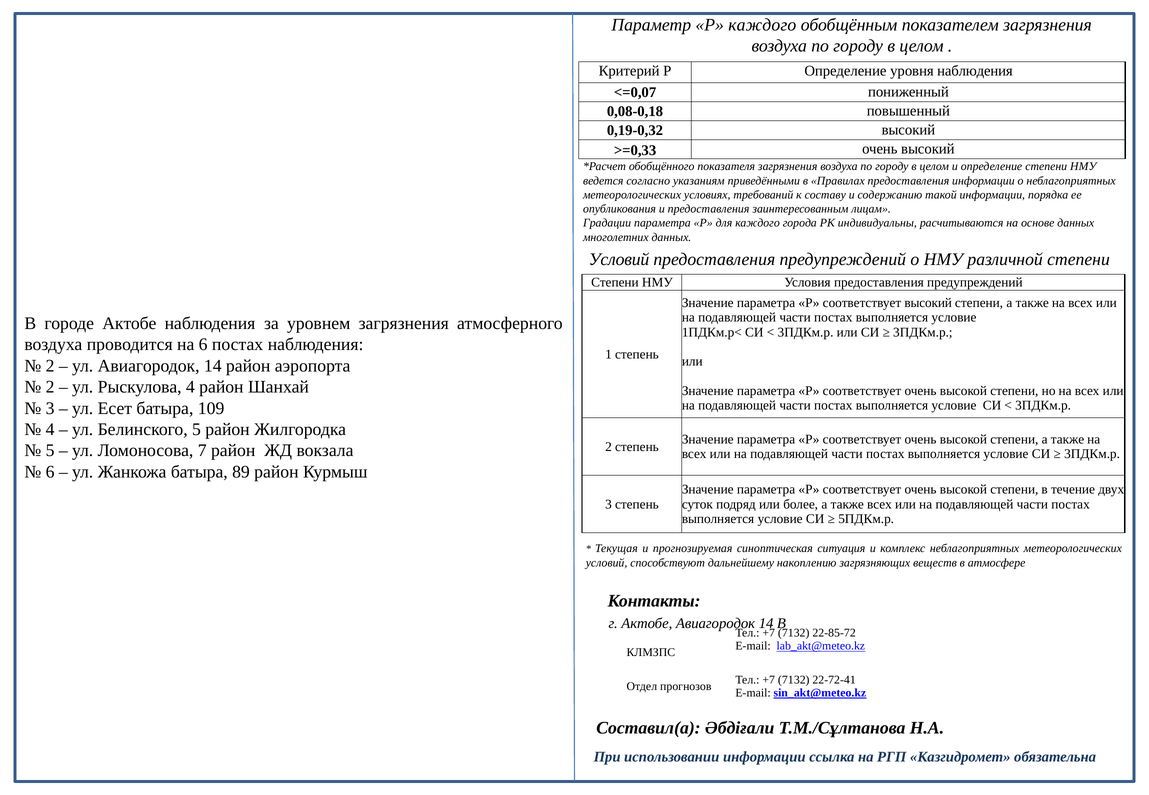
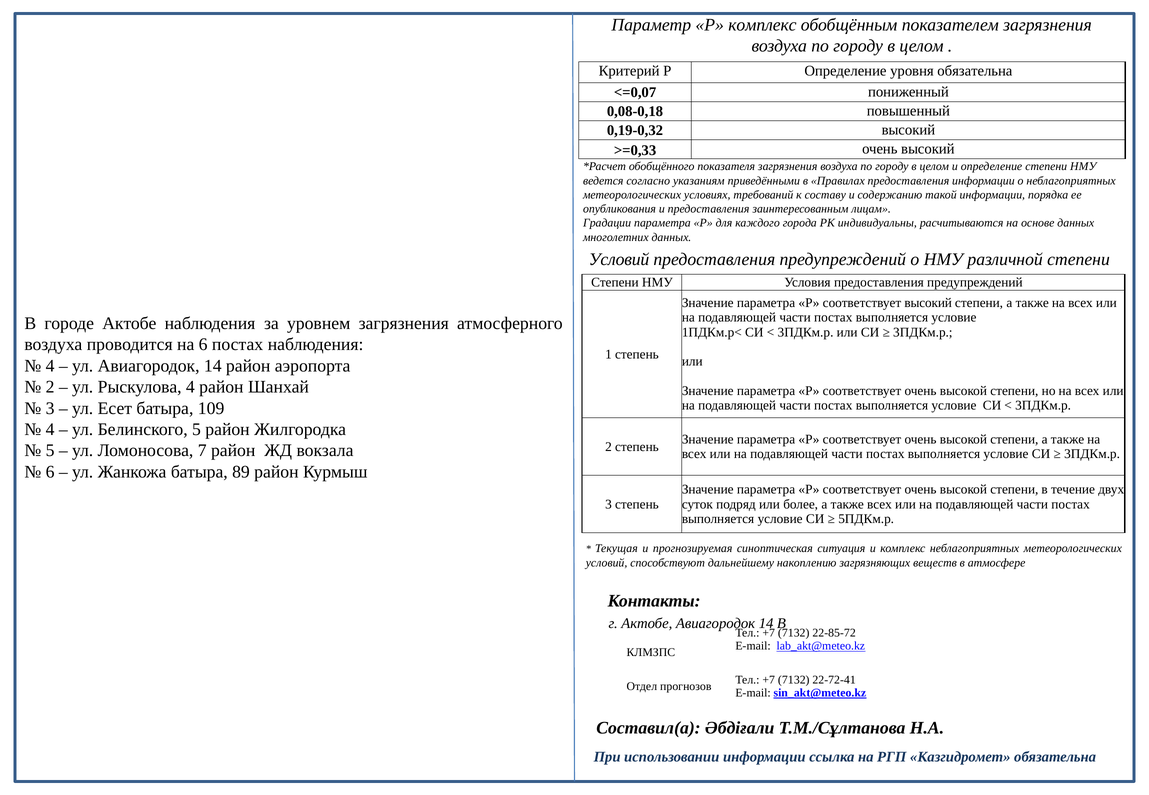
Р каждого: каждого -> комплекс (762, 25)
уровня наблюдения: наблюдения -> обязательна (975, 71)
2: 2 -> 4 (50, 366)
